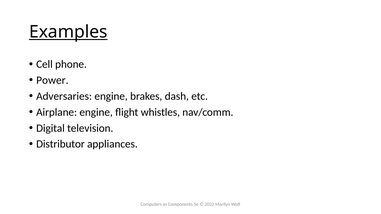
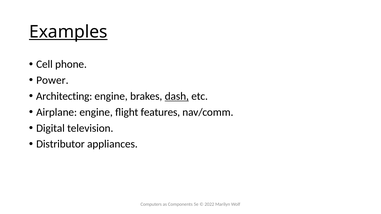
Adversaries: Adversaries -> Architecting (64, 96)
dash underline: none -> present (177, 96)
whistles: whistles -> features (160, 112)
